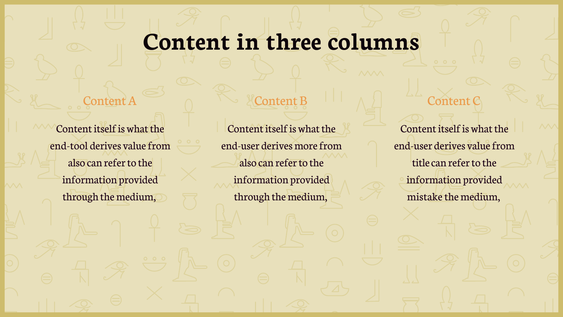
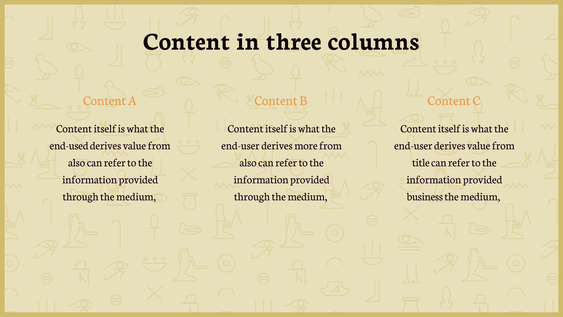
end-tool: end-tool -> end-used (69, 145)
mistake: mistake -> business (425, 196)
